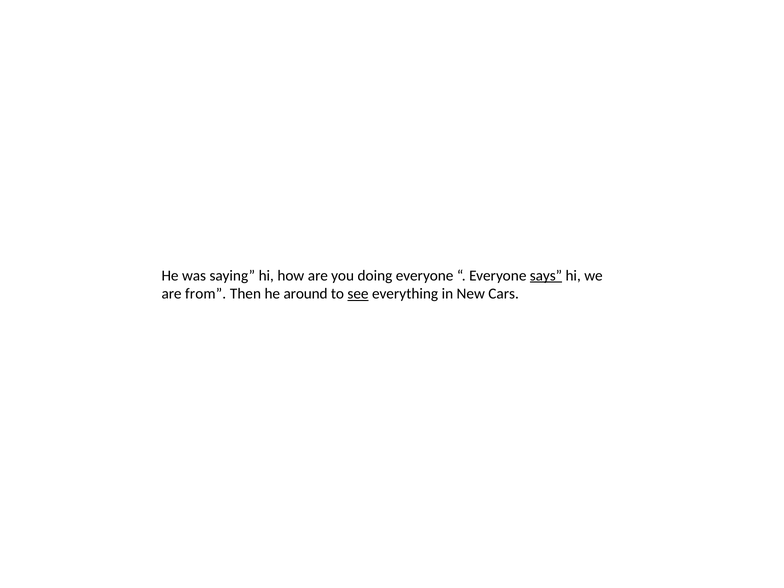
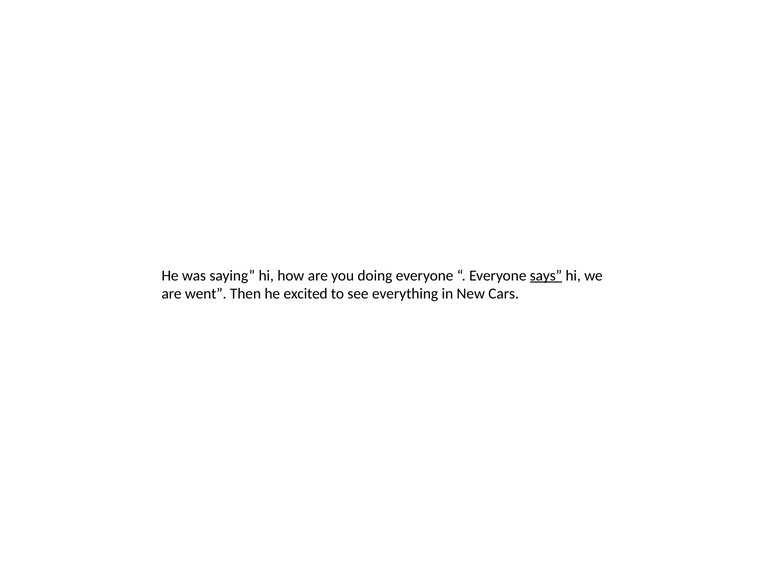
from: from -> went (206, 294)
around: around -> excited (306, 294)
see underline: present -> none (358, 294)
